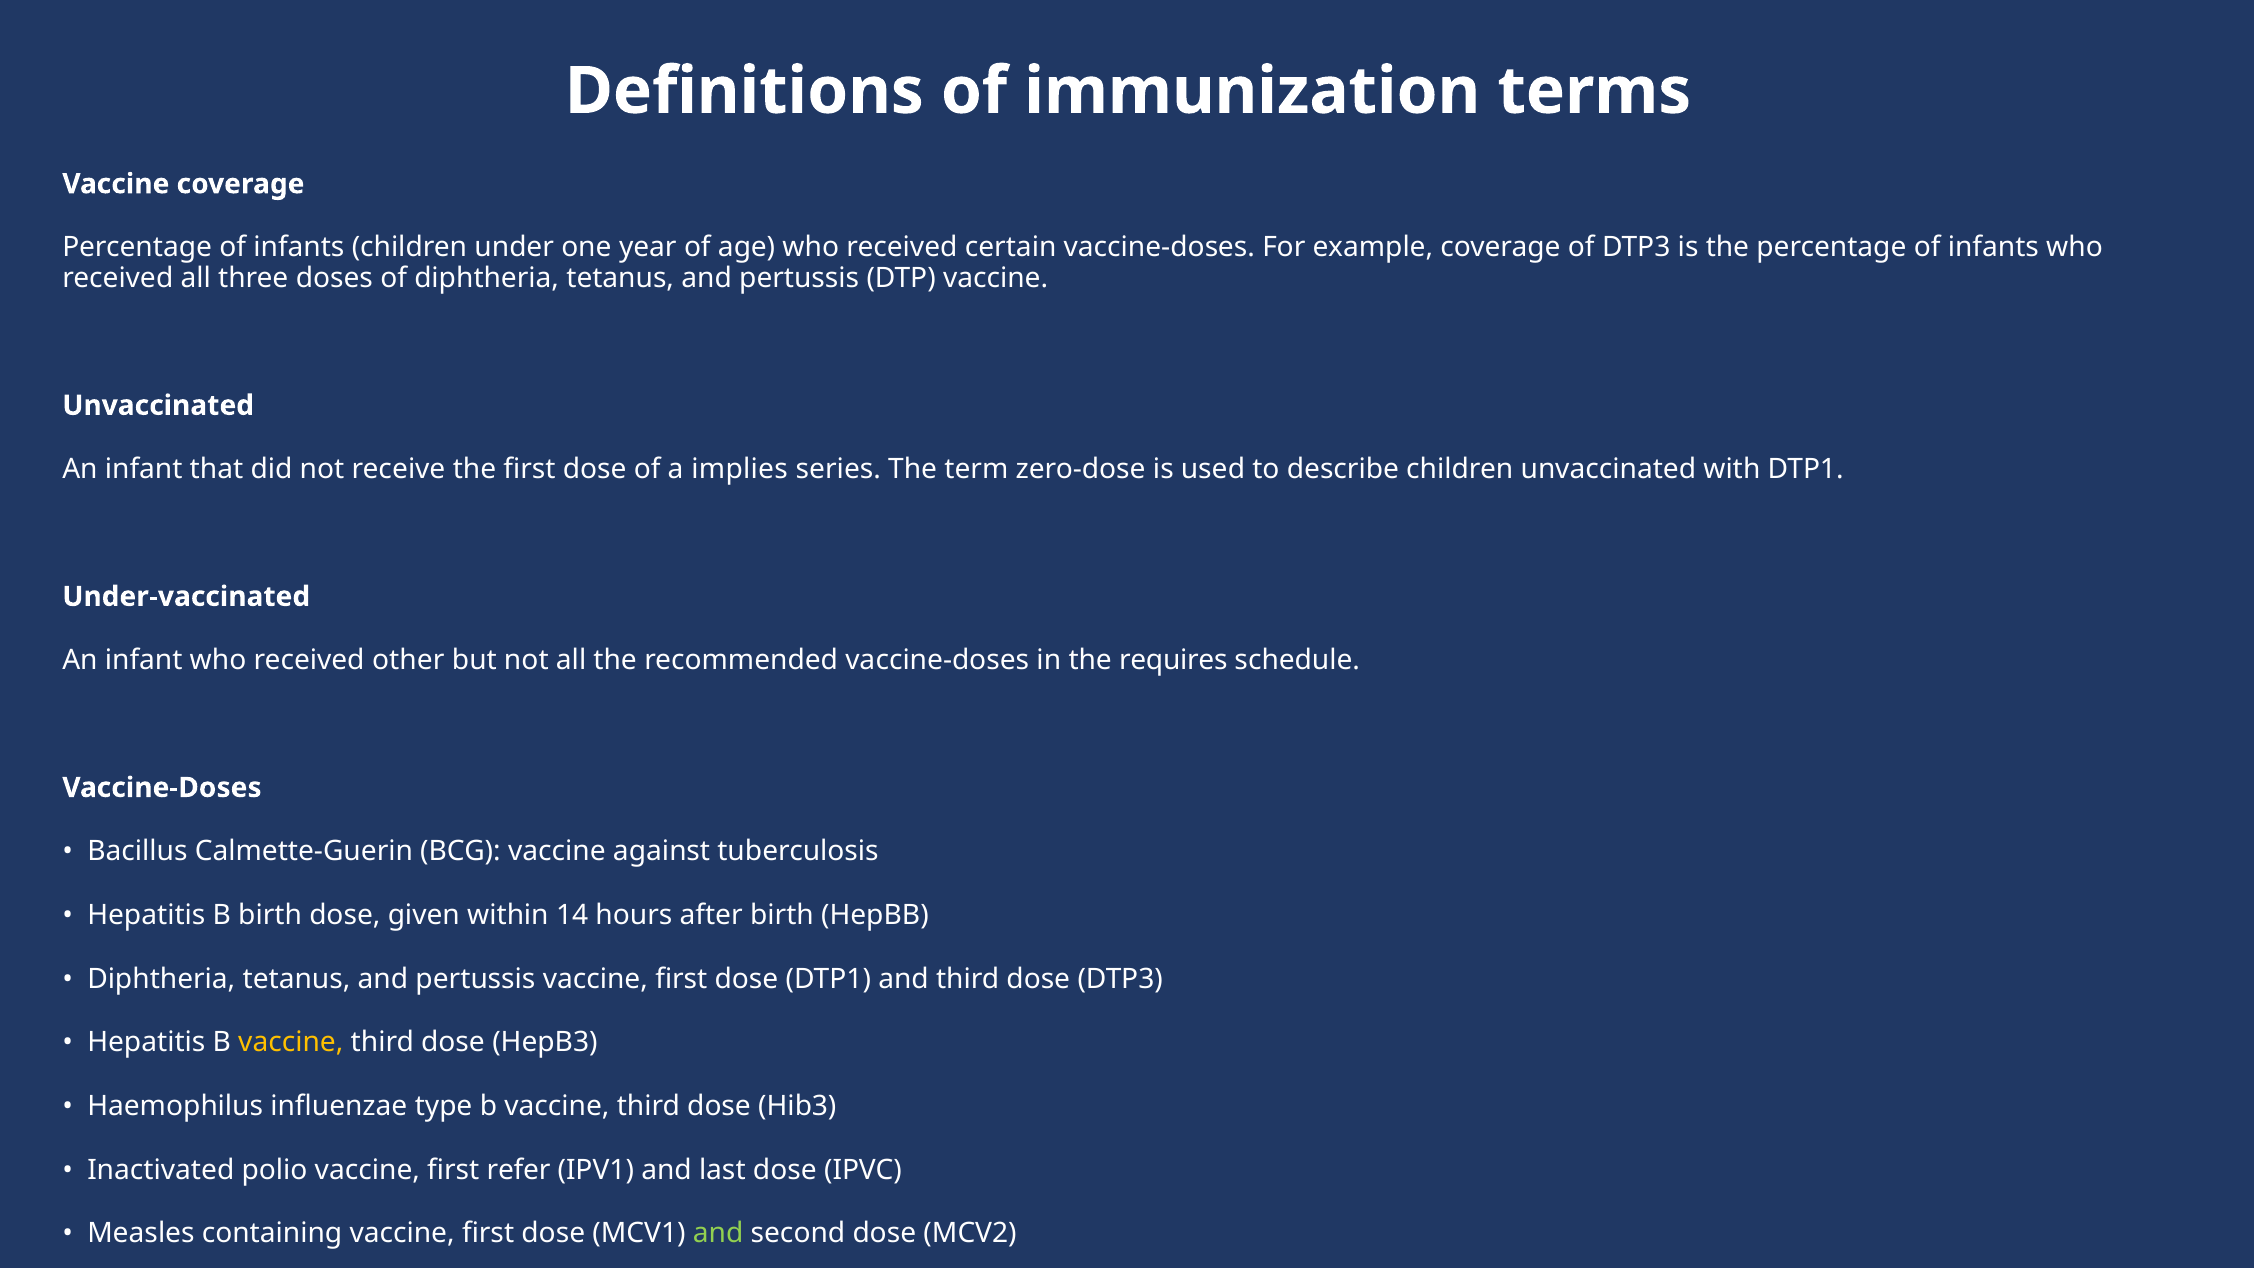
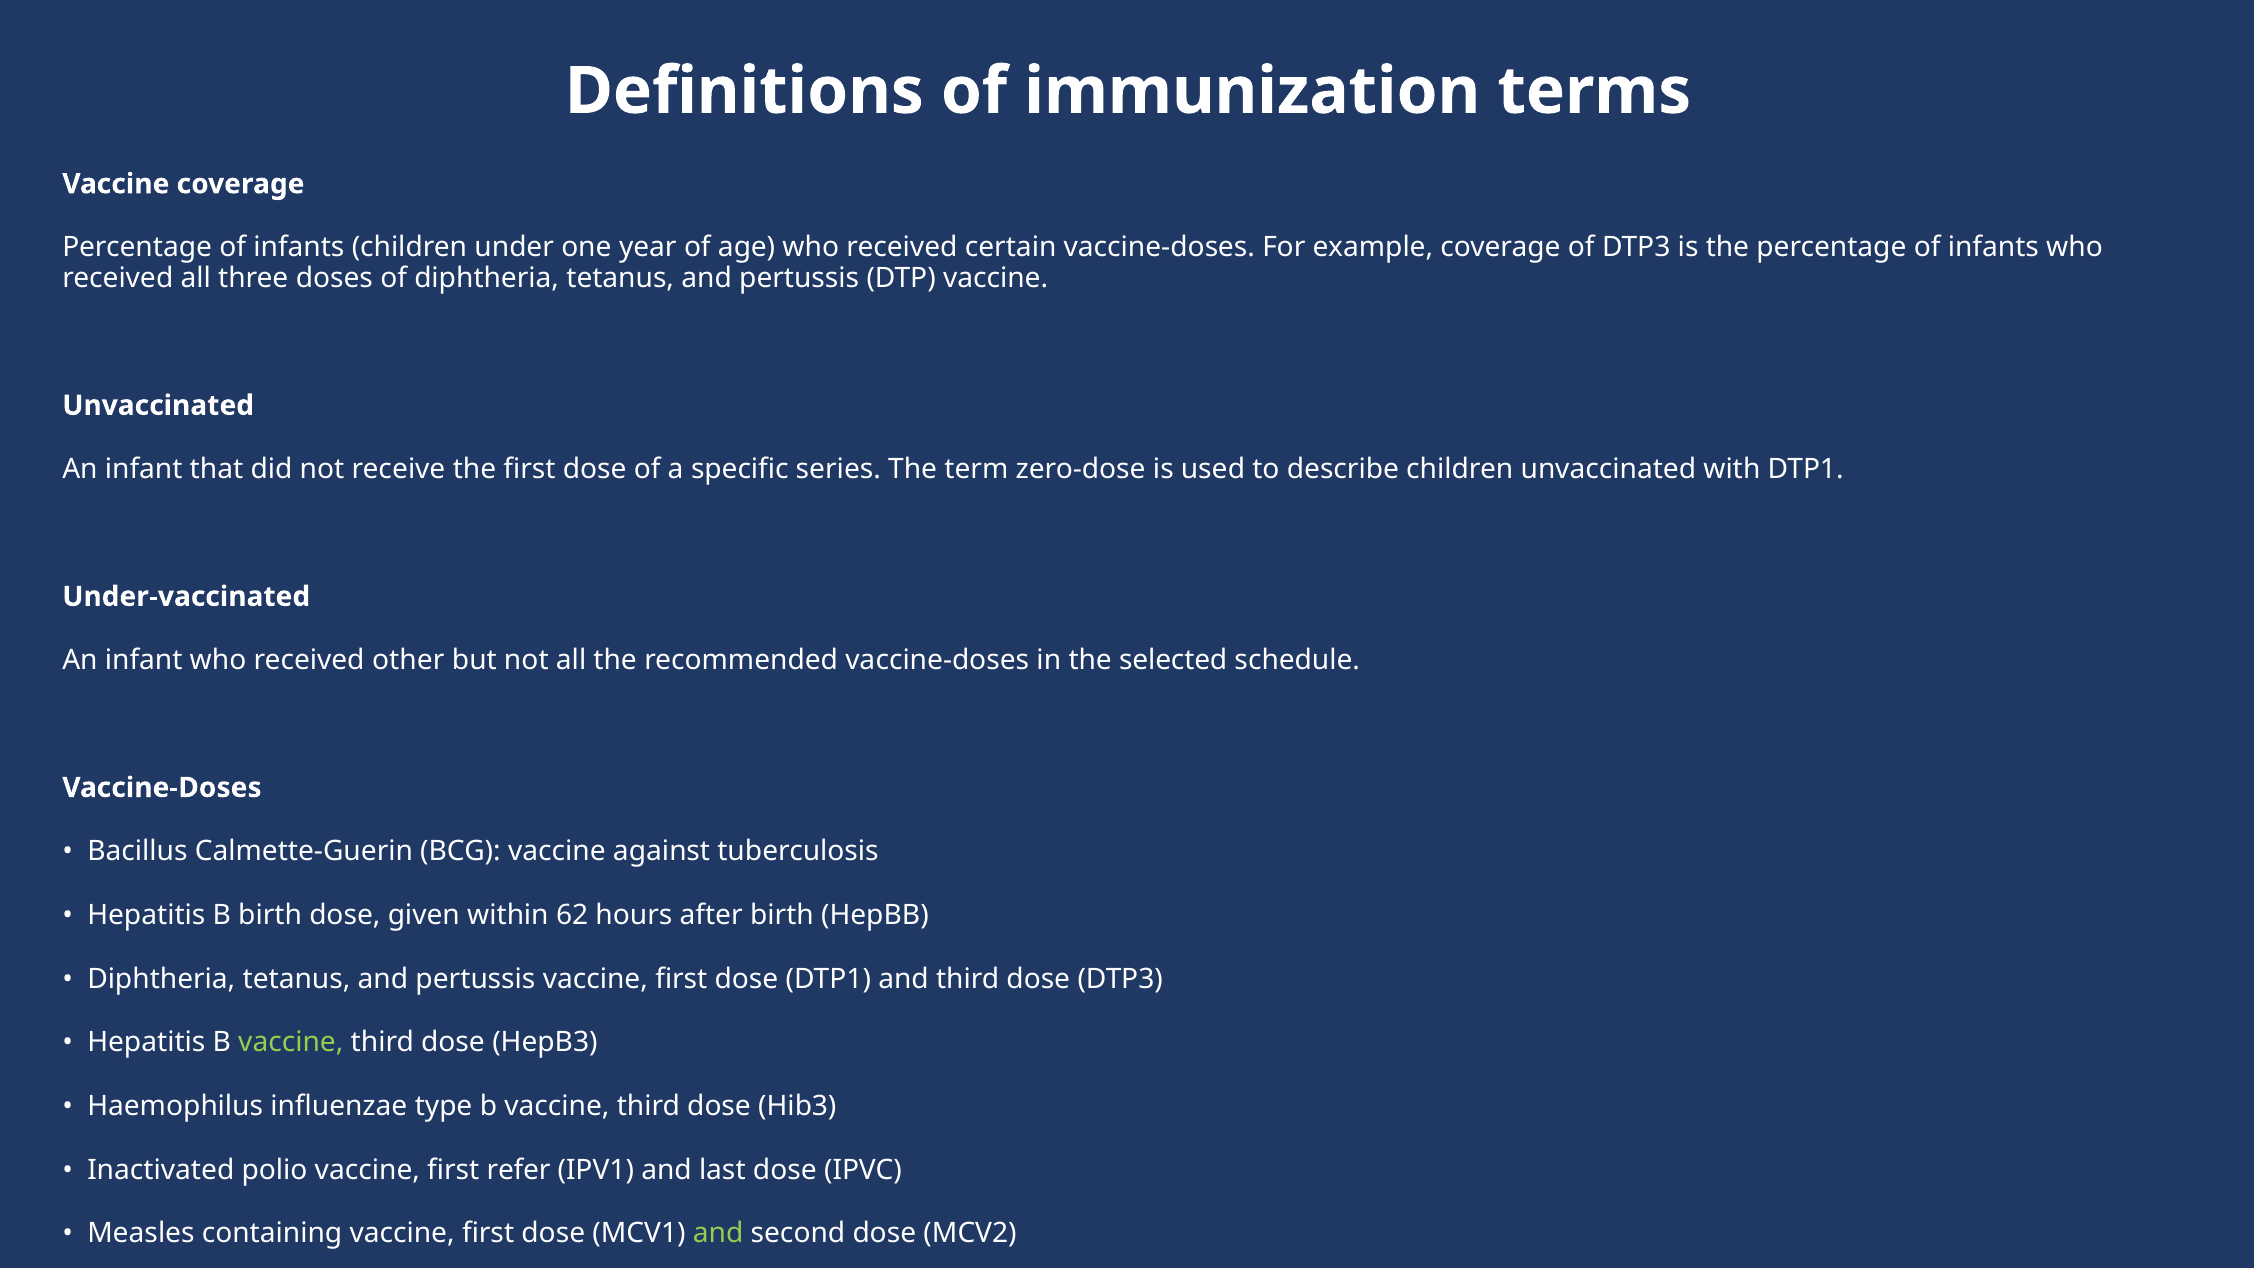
implies: implies -> specific (740, 469)
requires: requires -> selected (1173, 660)
14: 14 -> 62 (572, 915)
vaccine colour: yellow -> light green (291, 1042)
